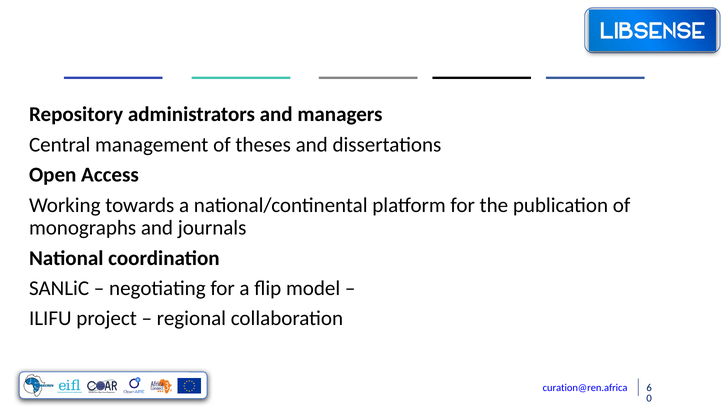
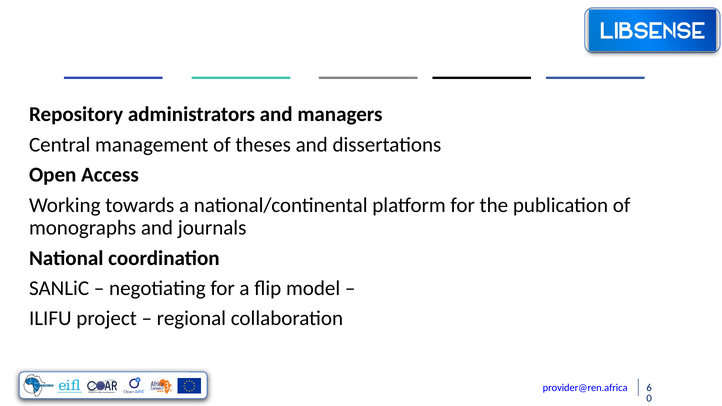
curation@ren.africa: curation@ren.africa -> provider@ren.africa (585, 388)
